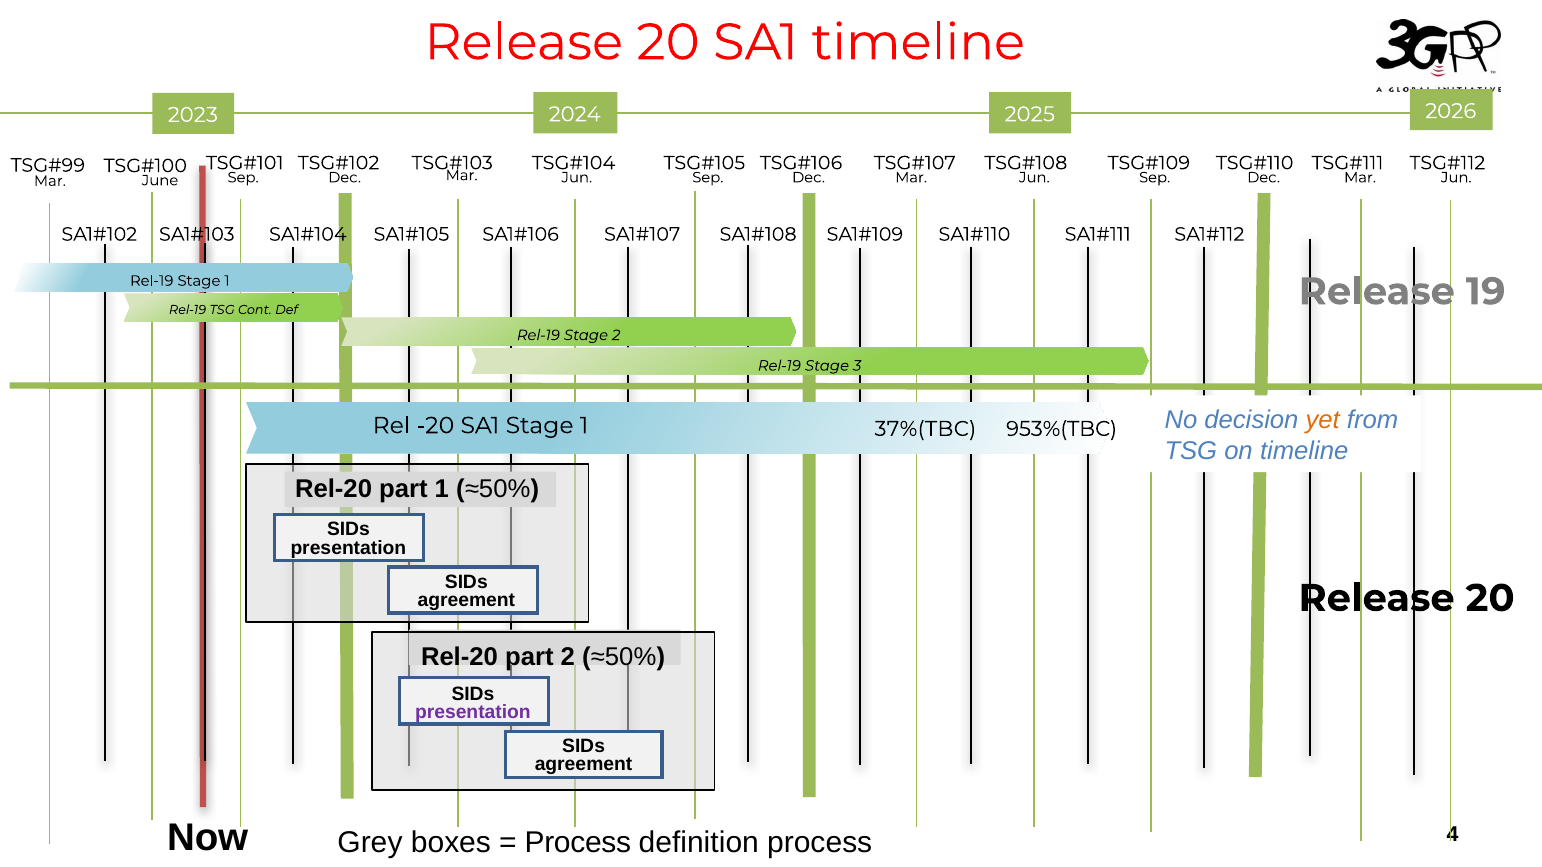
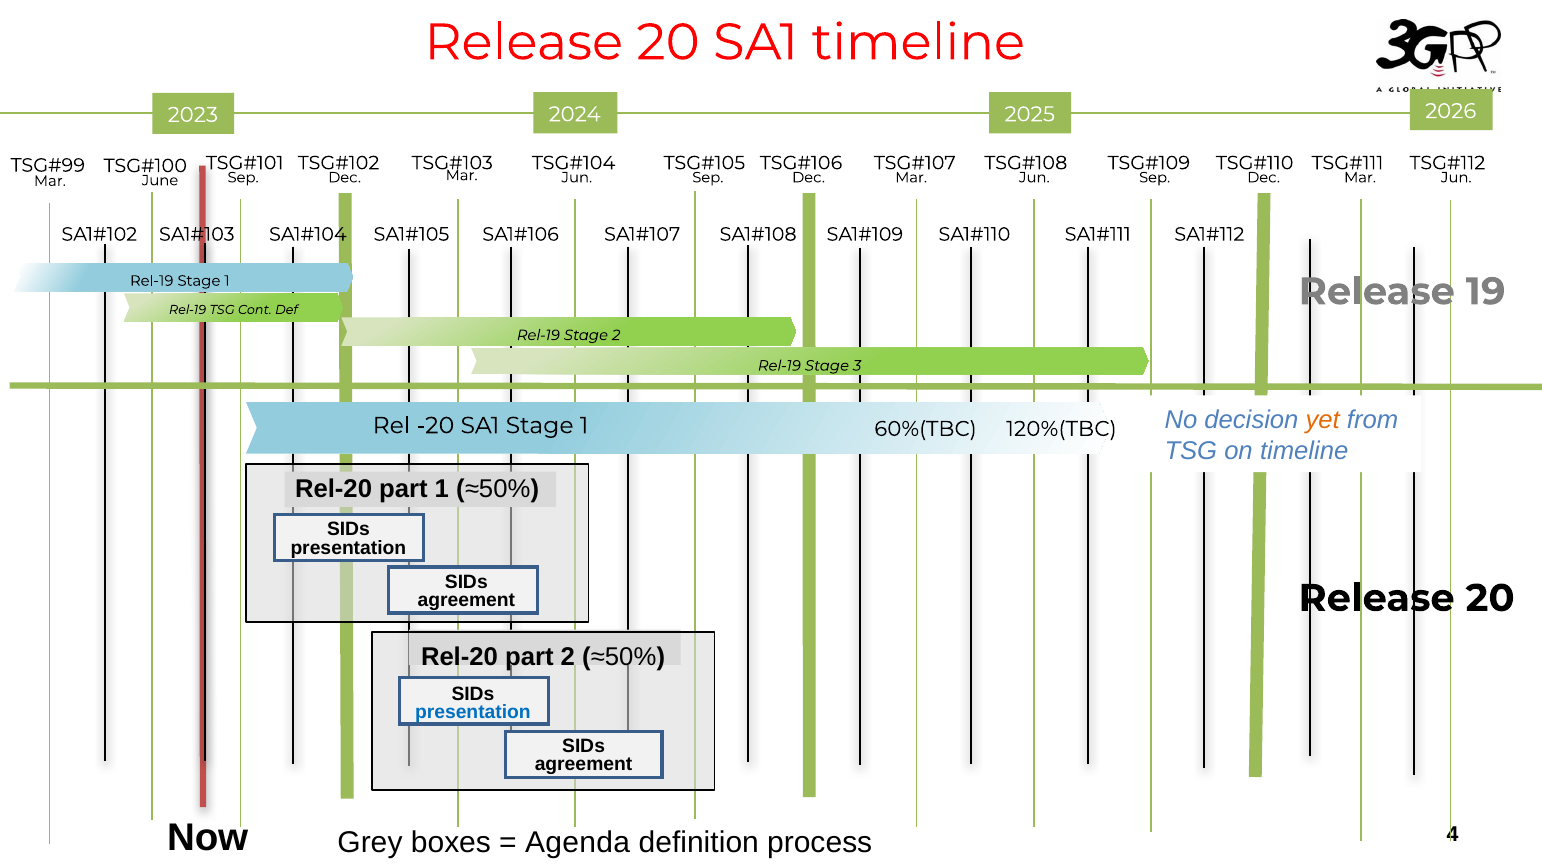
37%(TBC: 37%(TBC -> 60%(TBC (925, 429)
953%(TBC: 953%(TBC -> 120%(TBC (1061, 429)
presentation colour: purple -> blue (473, 713)
Process: Process -> Agenda (578, 843)
